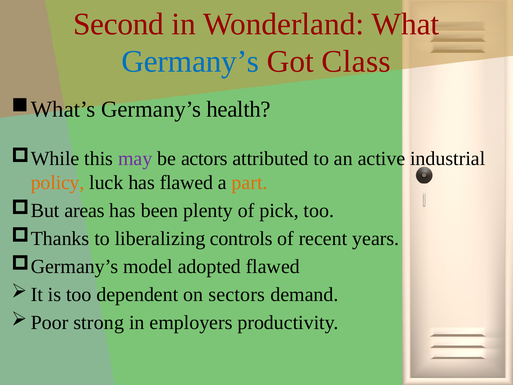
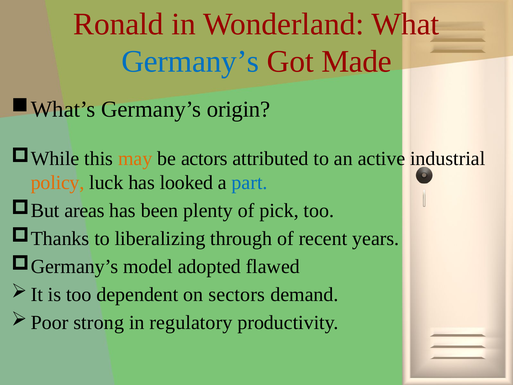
Second: Second -> Ronald (118, 24)
Class: Class -> Made (357, 62)
health: health -> origin (239, 109)
may colour: purple -> orange (135, 159)
has flawed: flawed -> looked (186, 183)
part colour: orange -> blue (250, 183)
controls: controls -> through (241, 238)
employers: employers -> regulatory (191, 322)
